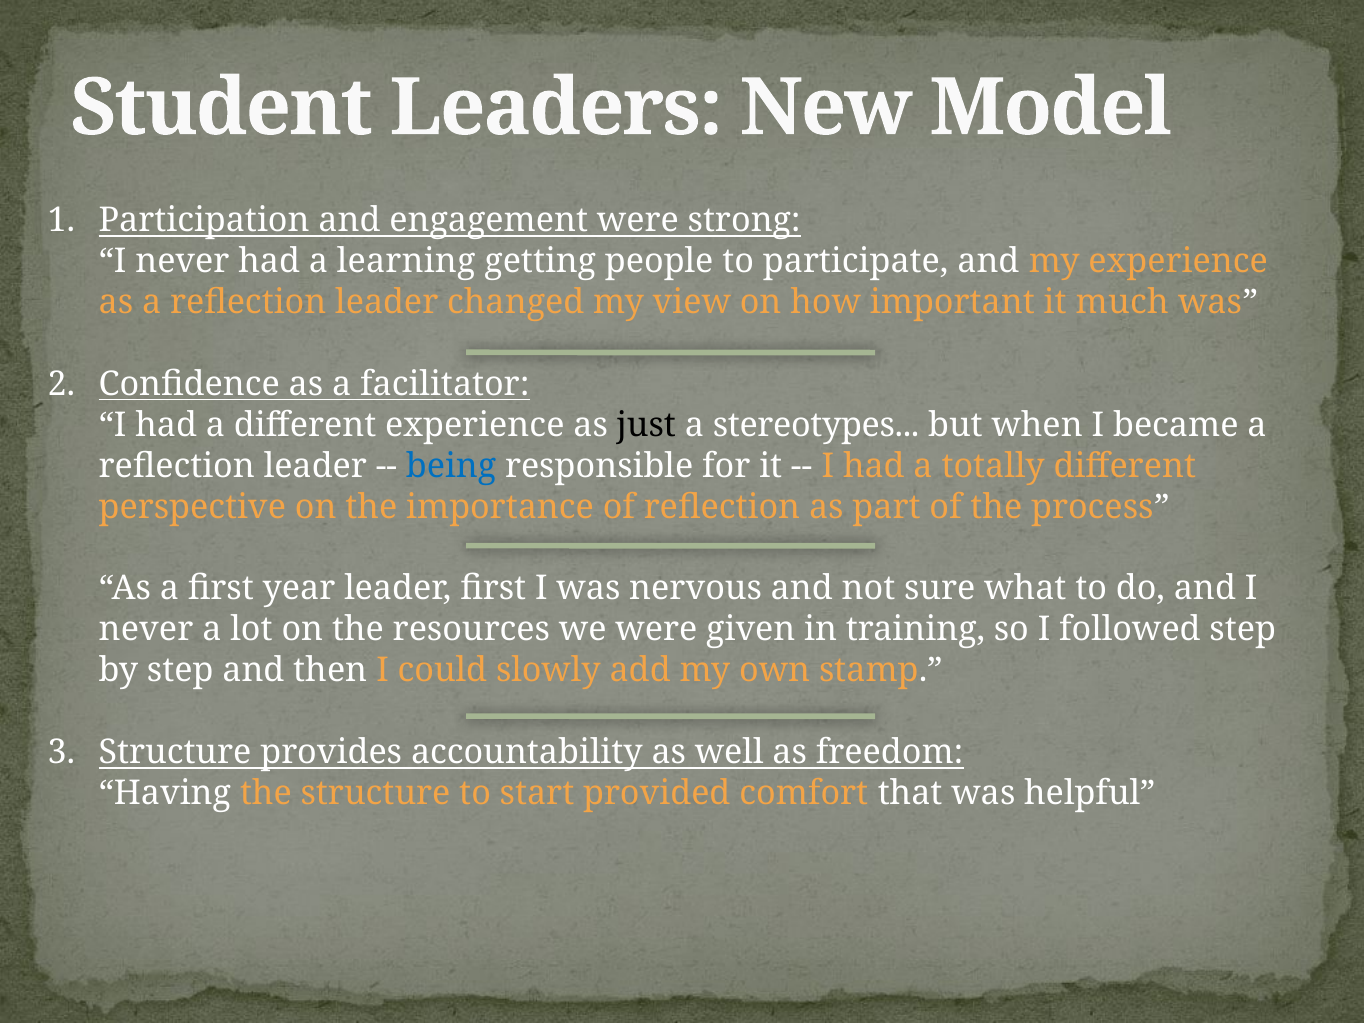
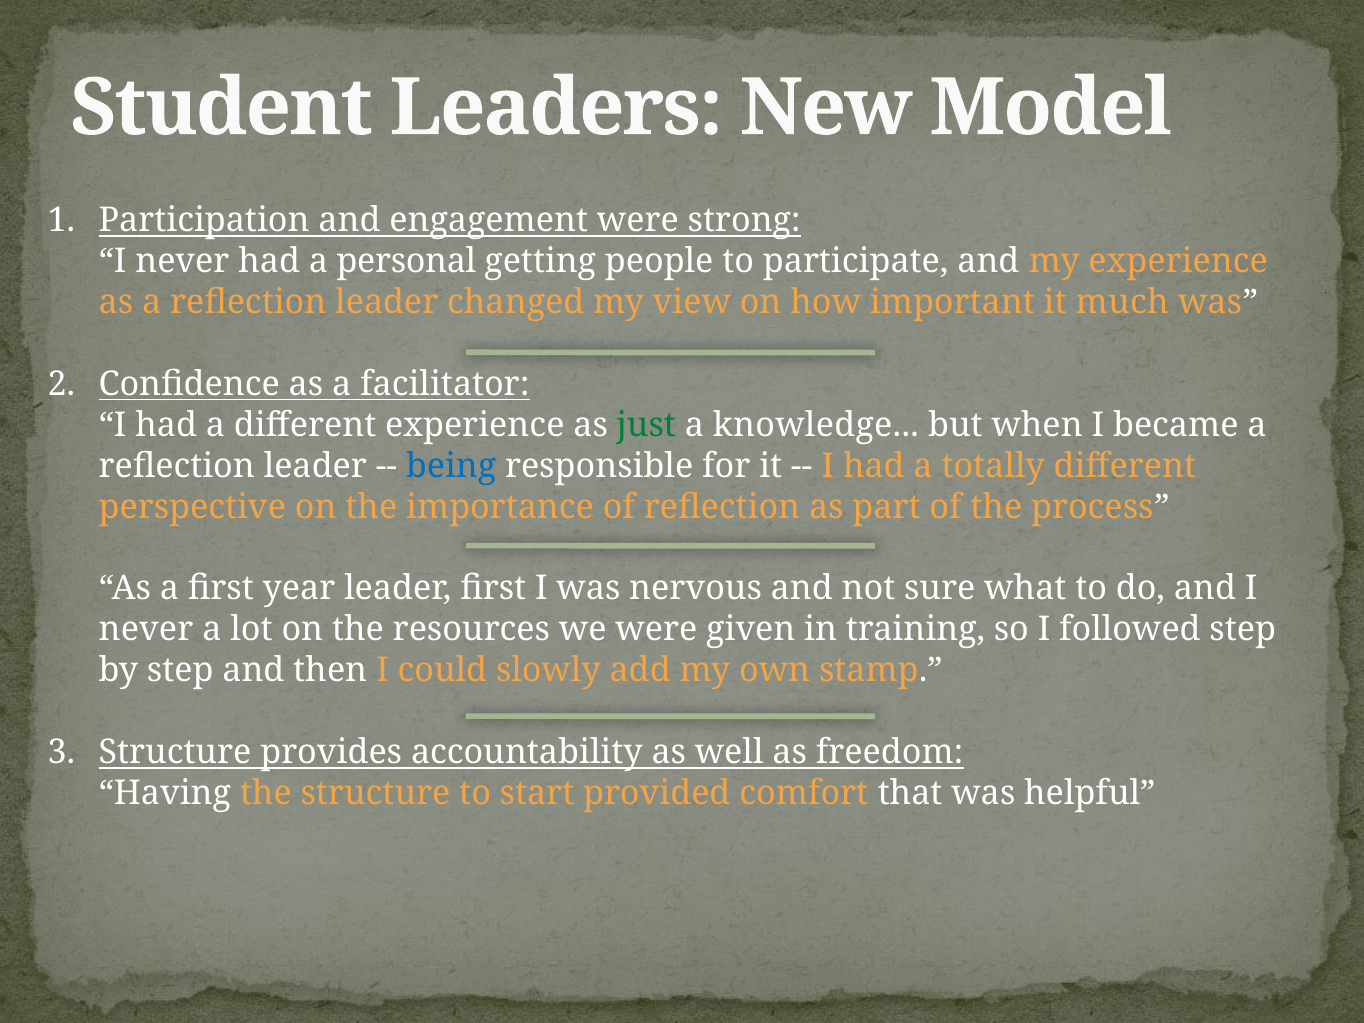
learning: learning -> personal (406, 261)
just colour: black -> green (646, 425)
stereotypes: stereotypes -> knowledge (816, 425)
